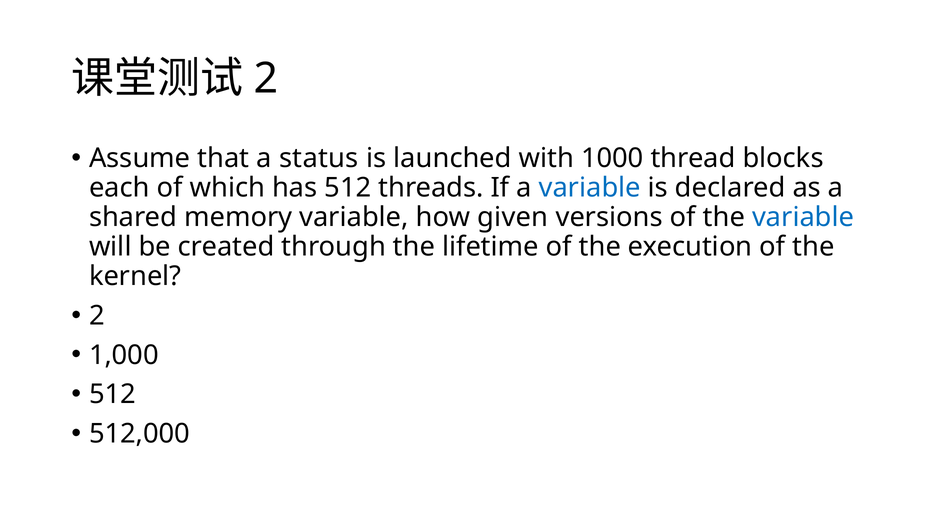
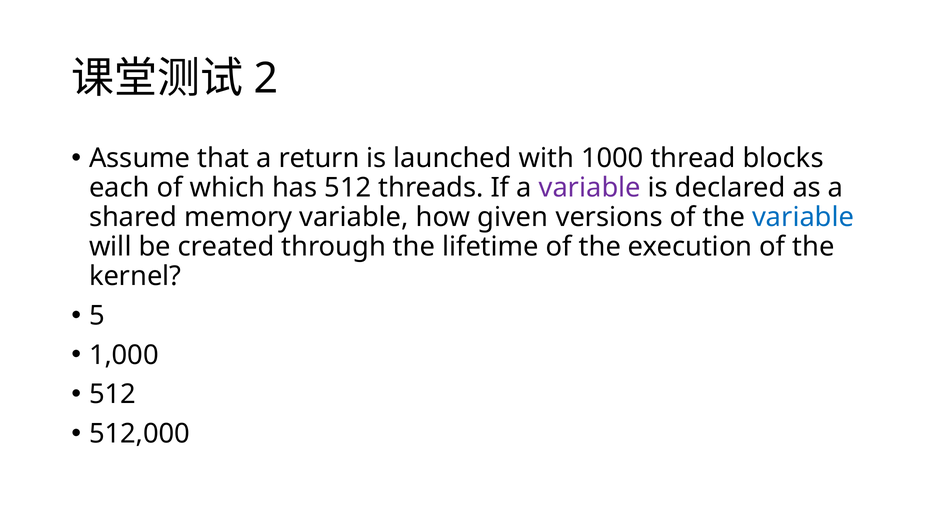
status: status -> return (319, 158)
variable colour: blue -> purple (590, 188)
2: 2 -> 5 (97, 316)
